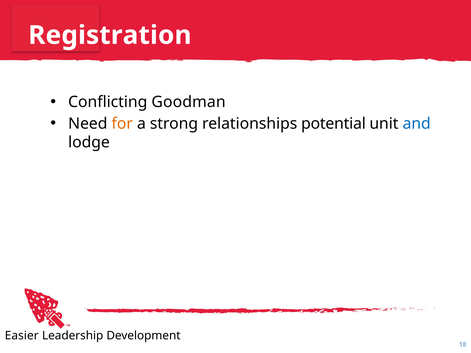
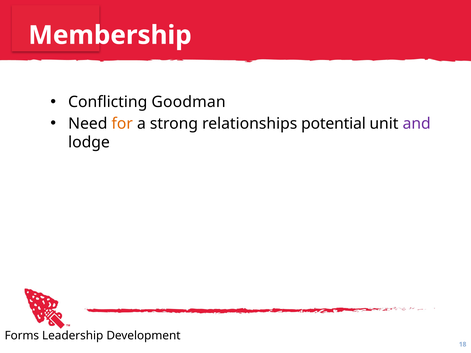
Registration: Registration -> Membership (110, 35)
and colour: blue -> purple (417, 124)
Easier: Easier -> Forms (22, 336)
